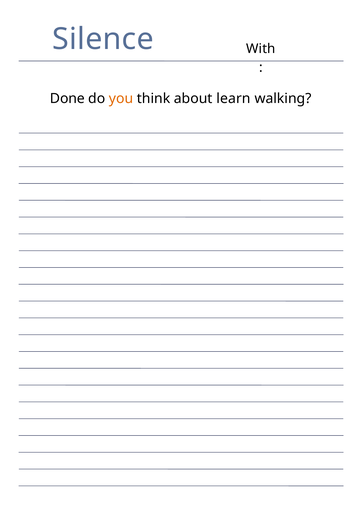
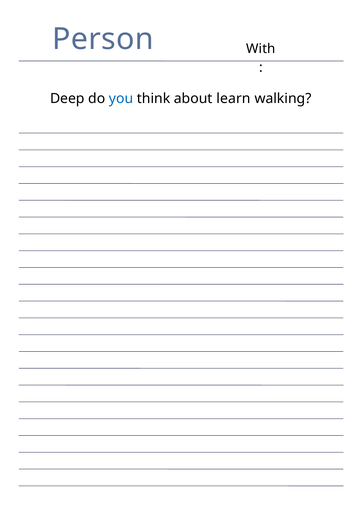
Silence: Silence -> Person (103, 39)
Done: Done -> Deep (67, 98)
you colour: orange -> blue (121, 98)
